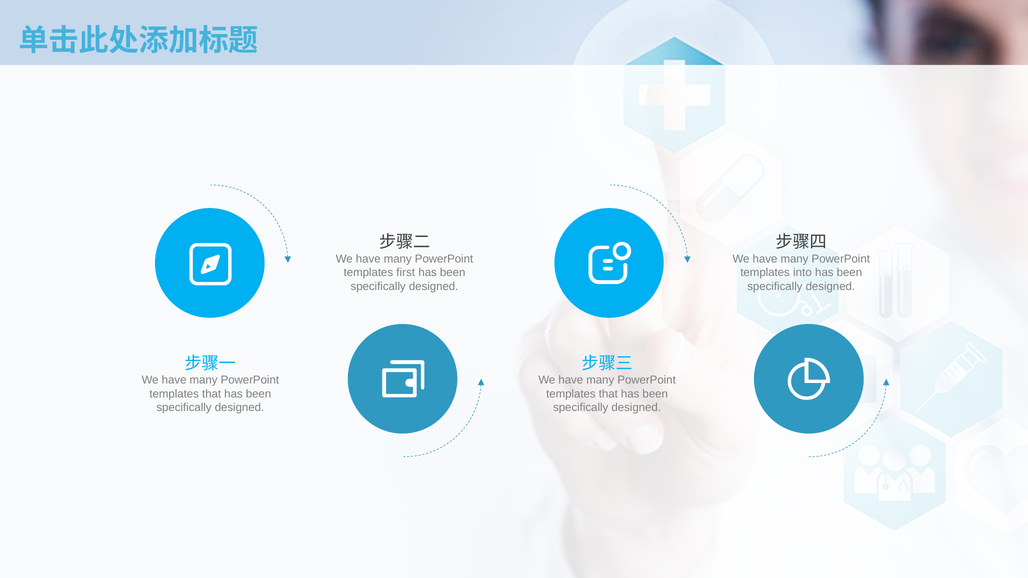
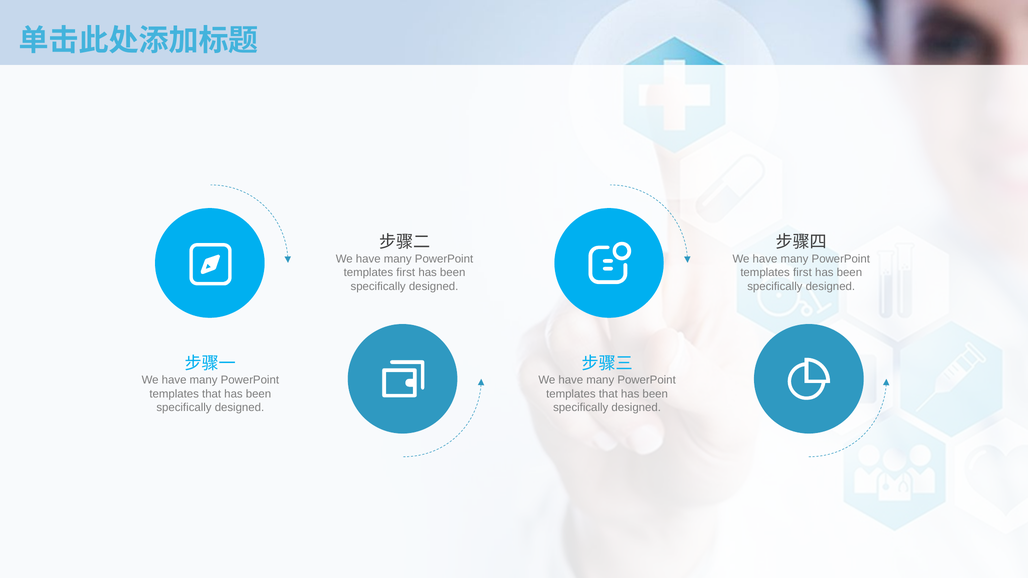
into: into -> first (802, 273)
